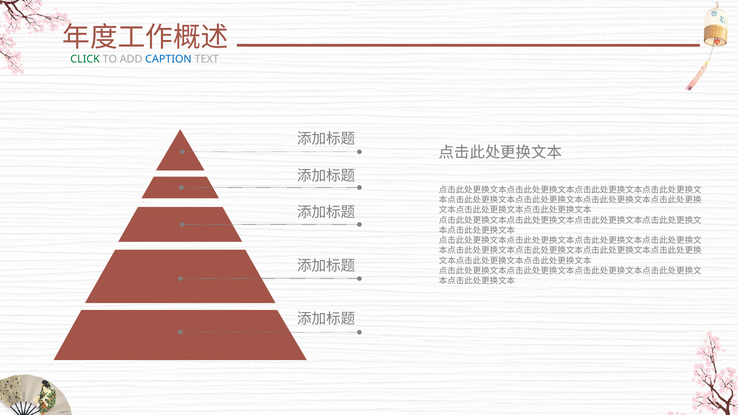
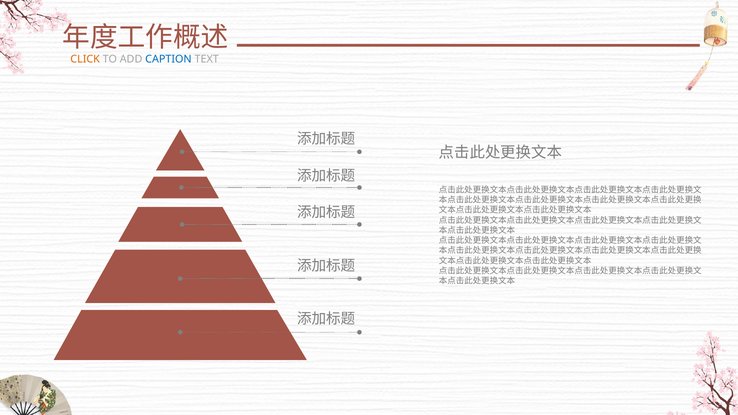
CLICK colour: green -> orange (85, 59)
